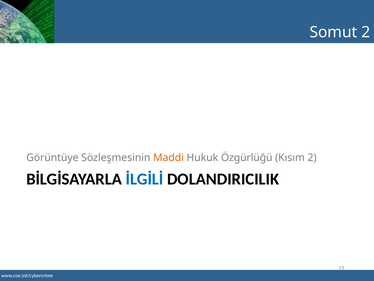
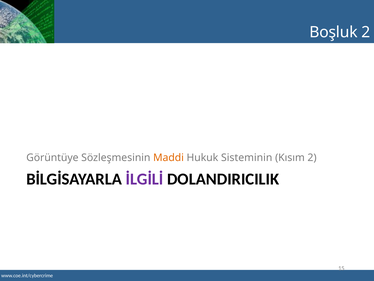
Somut: Somut -> Boşluk (333, 32)
Özgürlüğü: Özgürlüğü -> Sisteminin (247, 157)
İLGİLİ colour: blue -> purple (144, 179)
